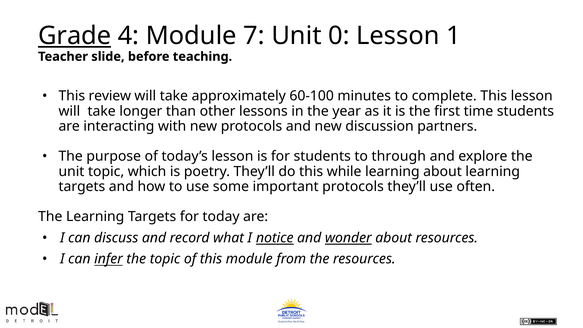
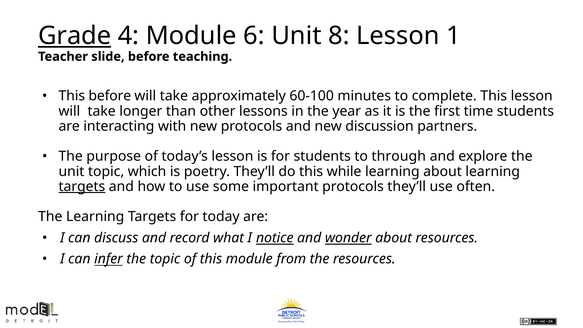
7: 7 -> 6 (254, 36)
0: 0 -> 8 (339, 36)
This review: review -> before (110, 96)
targets underline: none -> present (82, 186)
